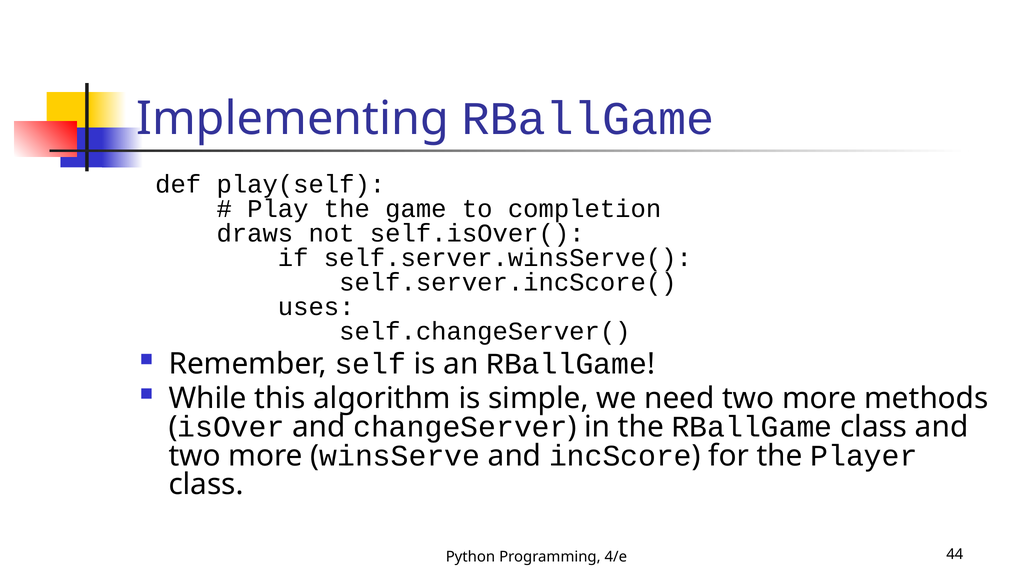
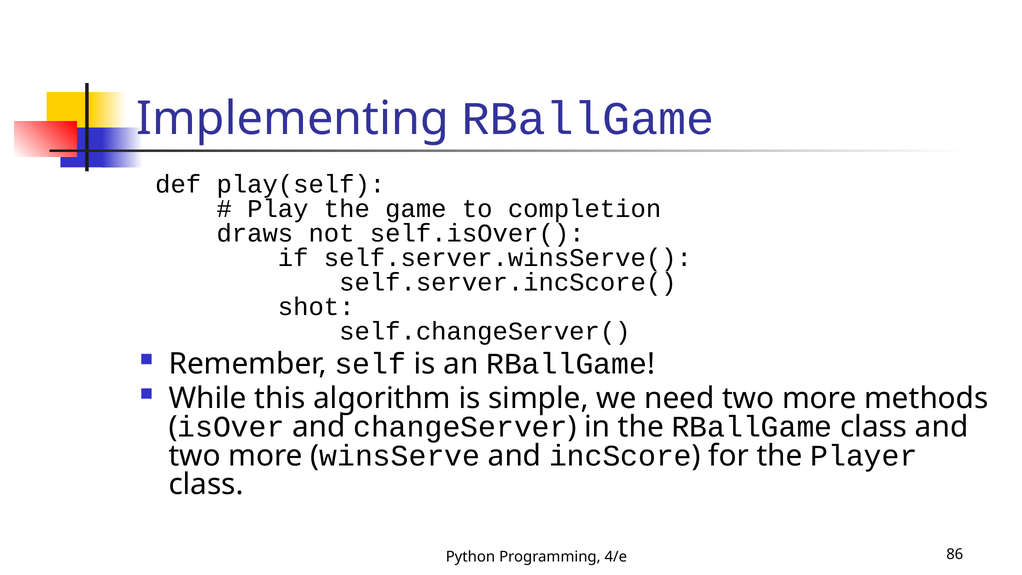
uses: uses -> shot (316, 307)
44: 44 -> 86 (955, 554)
